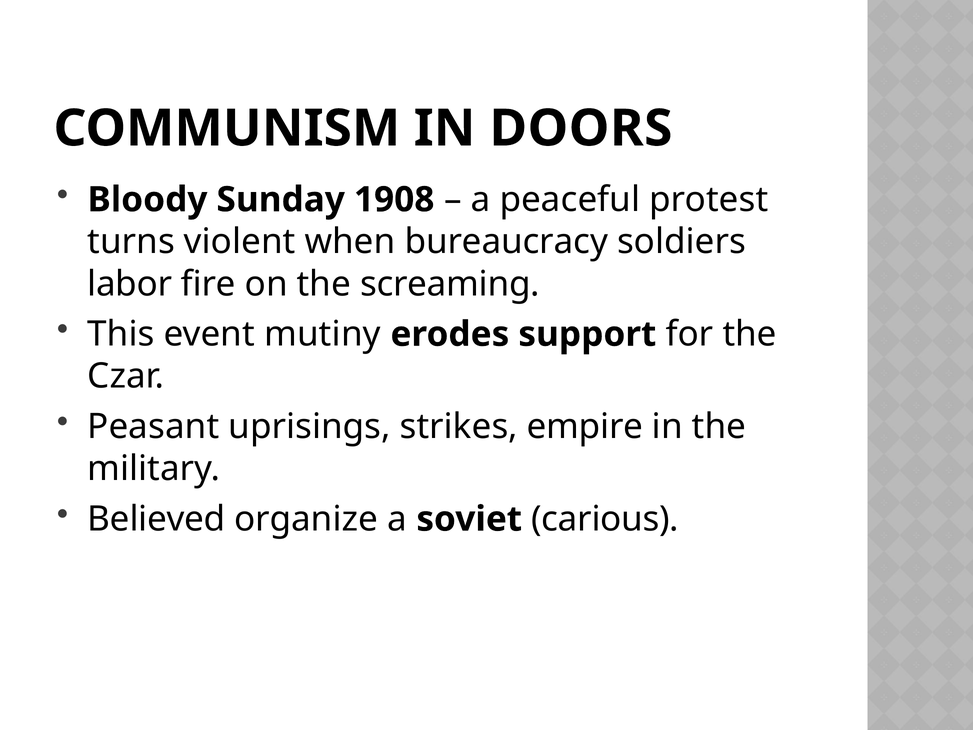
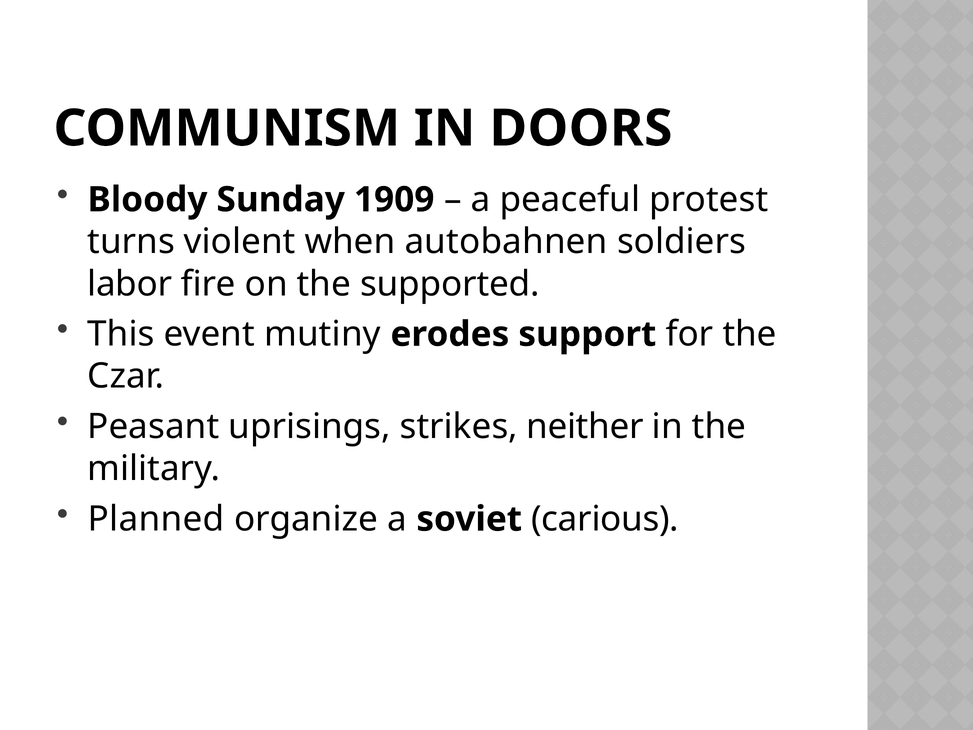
1908: 1908 -> 1909 (394, 200)
bureaucracy: bureaucracy -> autobahnen (506, 242)
screaming: screaming -> supported (450, 284)
empire: empire -> neither (585, 427)
Believed: Believed -> Planned (156, 519)
